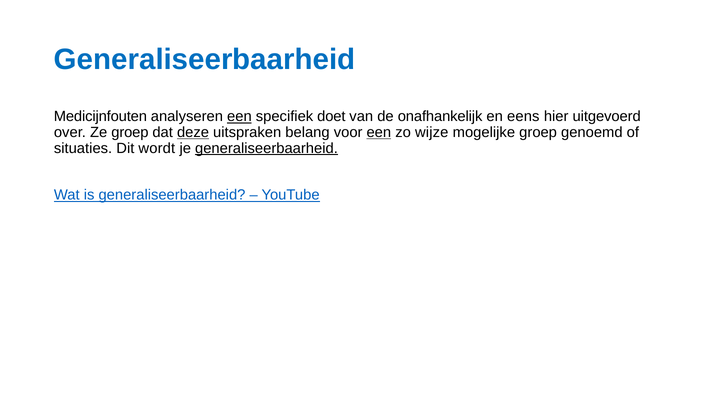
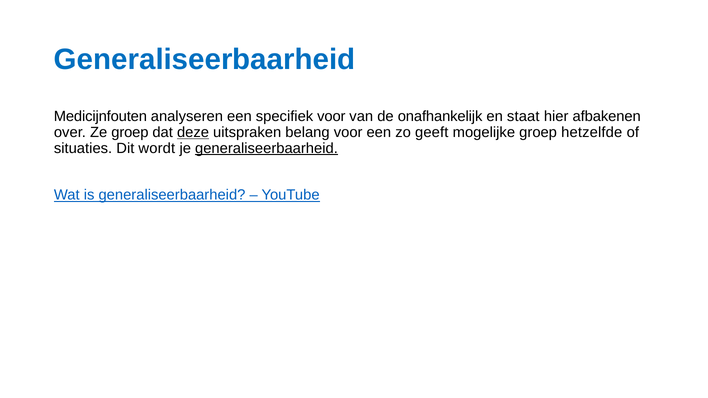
een underline: present -> none (239, 117)
specifiek doet: doet -> voor (331, 117)
eens: eens -> staat (523, 117)
uitgevoerd: uitgevoerd -> afbakenen (607, 117)
een underline: present -> none (379, 132)
wijze: wijze -> geeft (432, 132)
genoemd: genoemd -> hetzelfde (592, 132)
